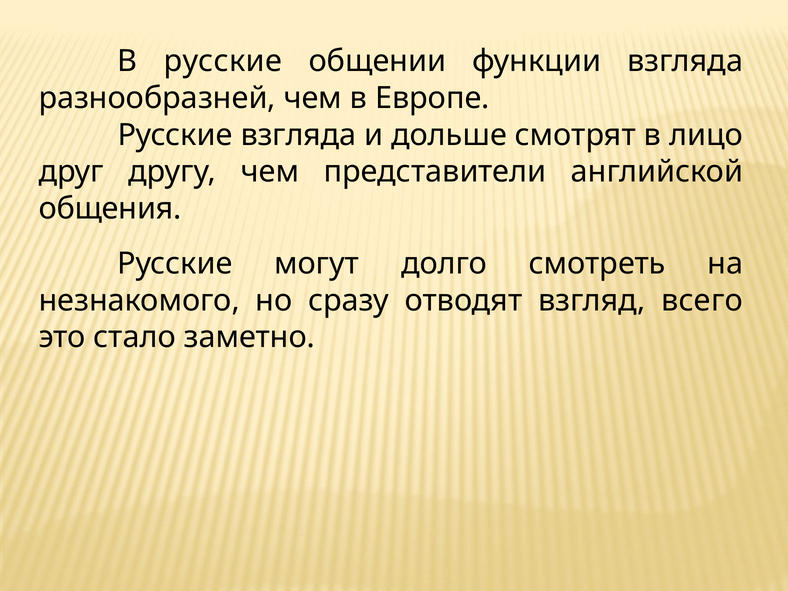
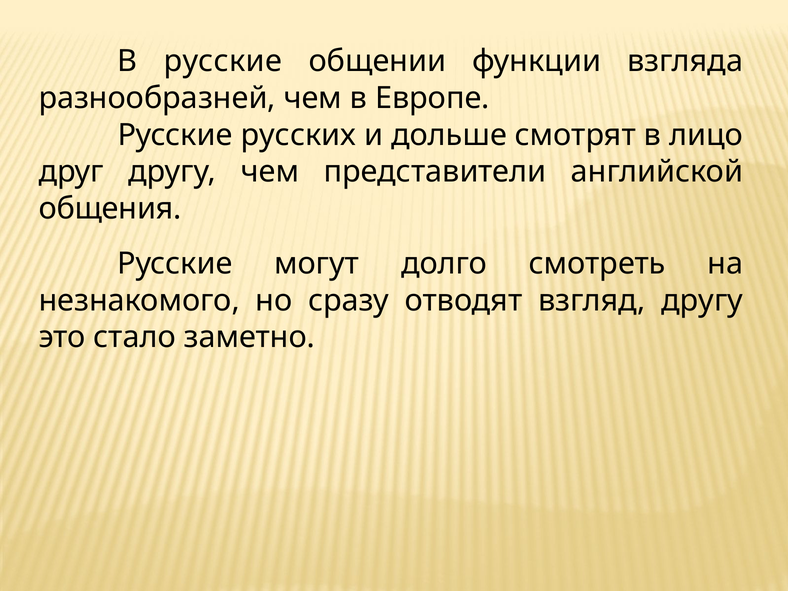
Русские взгляда: взгляда -> русских (298, 135)
взгляд всего: всего -> другу (702, 301)
